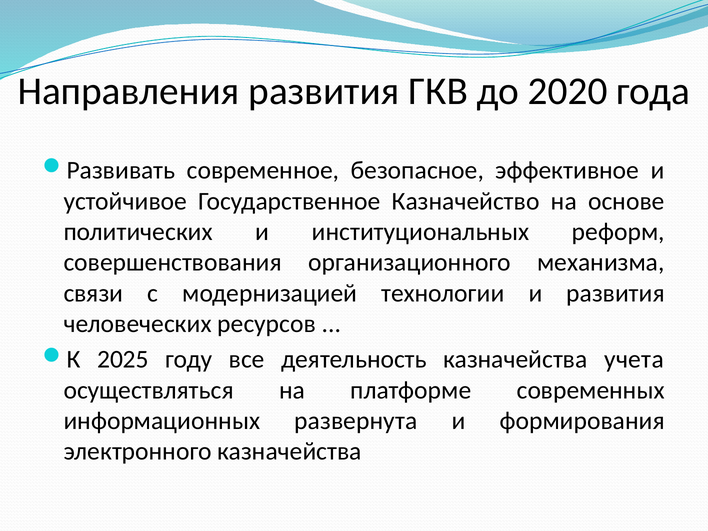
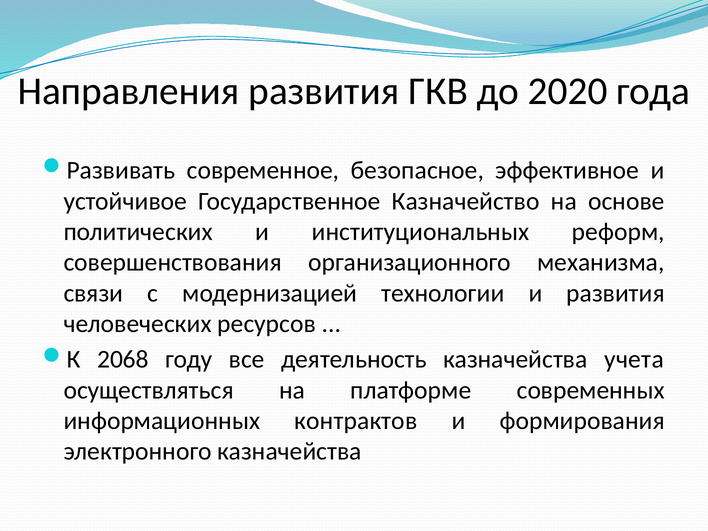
2025: 2025 -> 2068 (123, 360)
развернута: развернута -> контрактов (356, 421)
